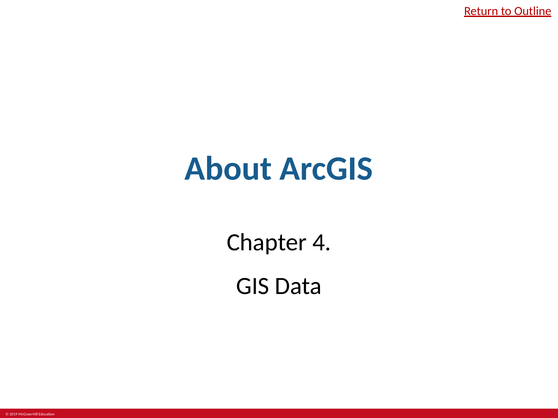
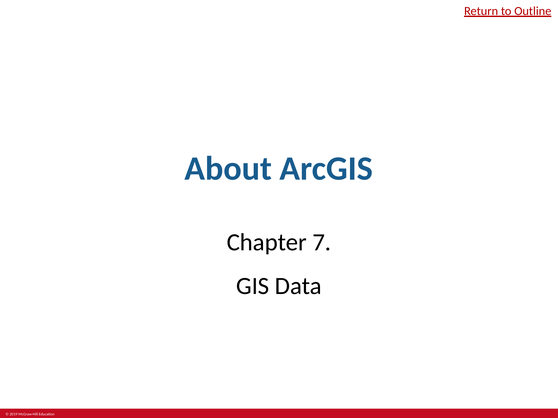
4: 4 -> 7 (322, 243)
